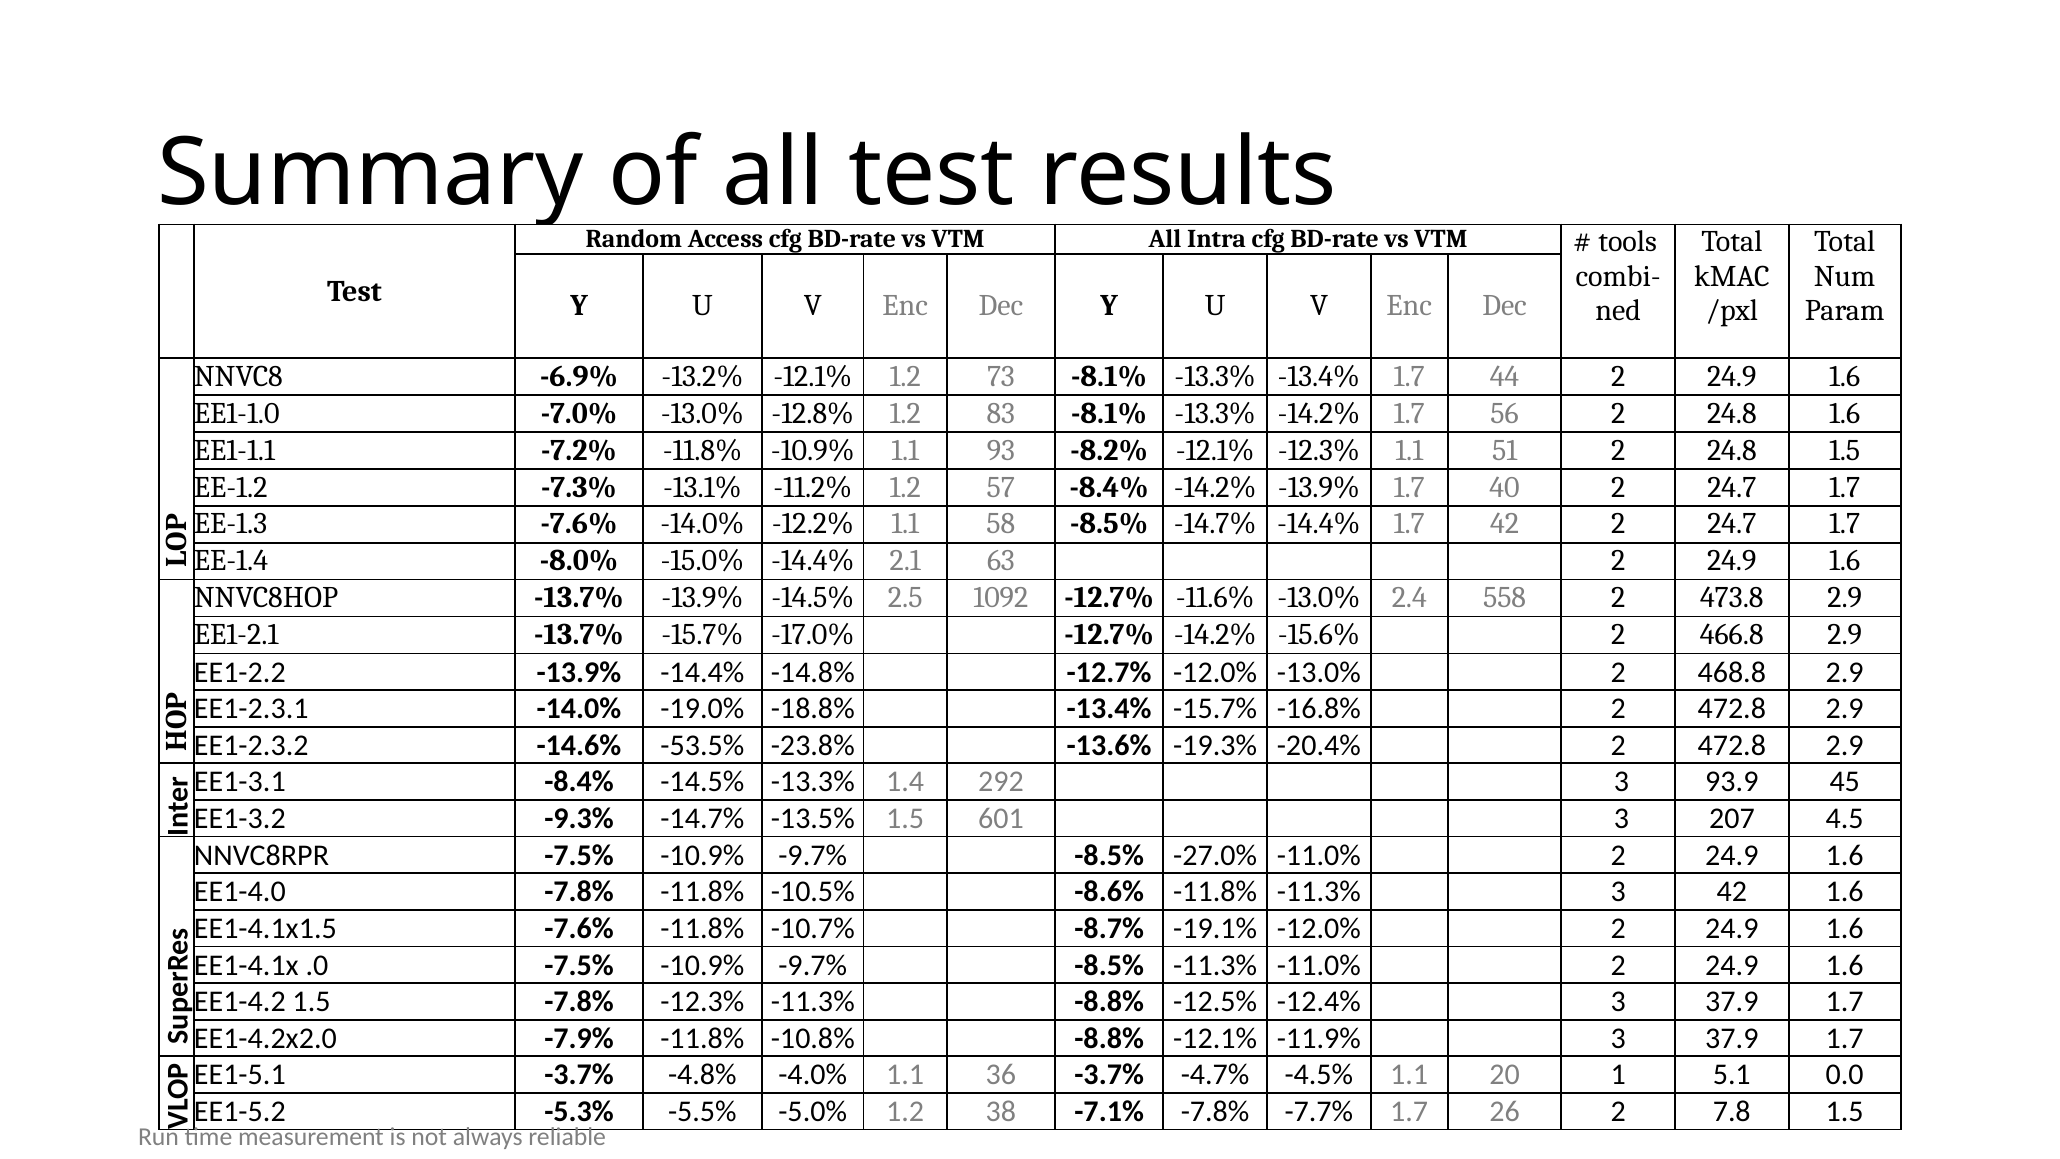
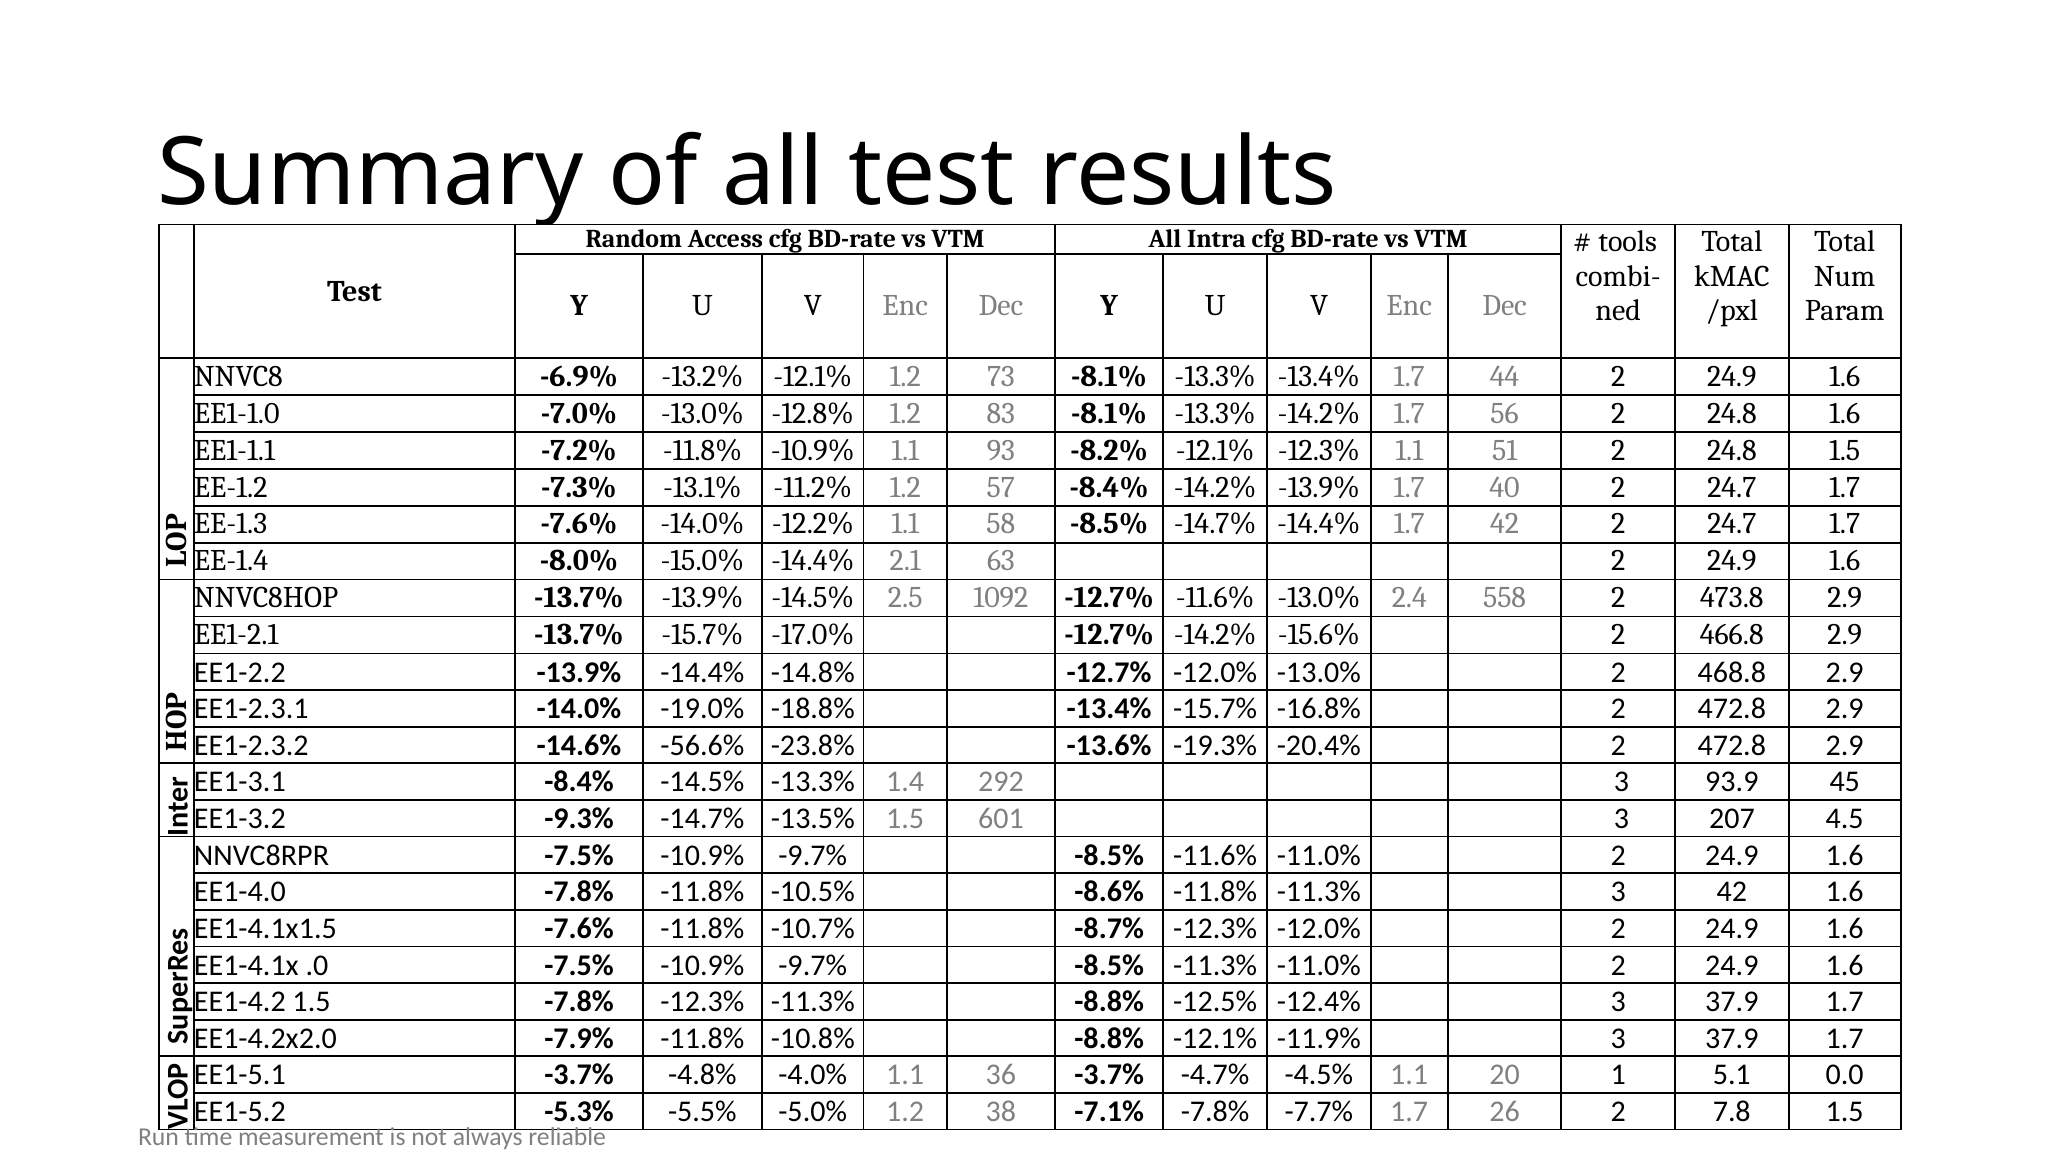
-53.5%: -53.5% -> -56.6% (702, 745)
-8.5% -27.0%: -27.0% -> -11.6% (1215, 855)
-8.7% -19.1%: -19.1% -> -12.3% (1215, 928)
